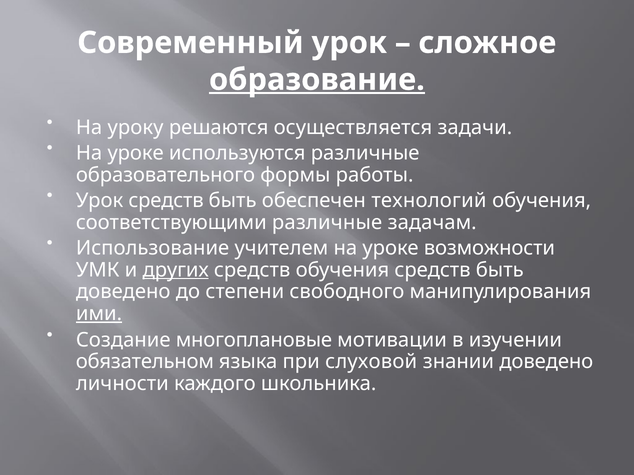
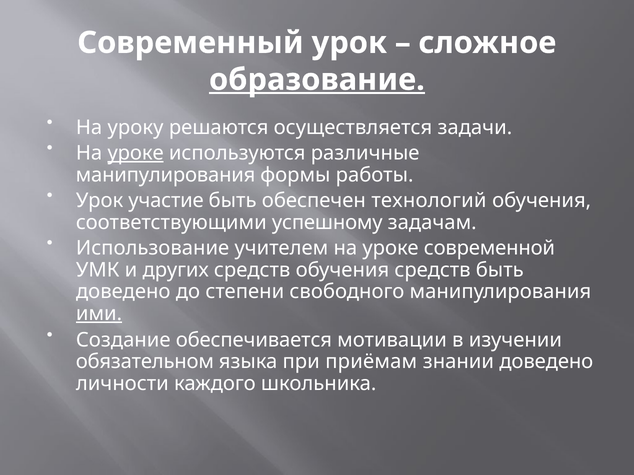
уроке underline: none -> present (136, 153)
образовательного: образовательного -> манипулирования (166, 175)
Урок средств: средств -> участие (166, 201)
соответствующими различные: различные -> успешному (327, 223)
возможности: возможности -> современной (489, 248)
других underline: present -> none (176, 270)
многоплановые: многоплановые -> обеспечивается (254, 340)
слуховой: слуховой -> приёмам (371, 362)
